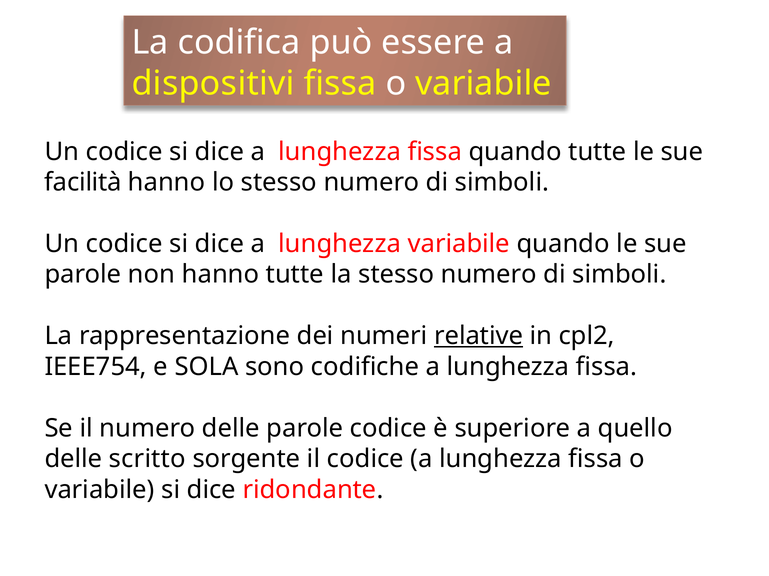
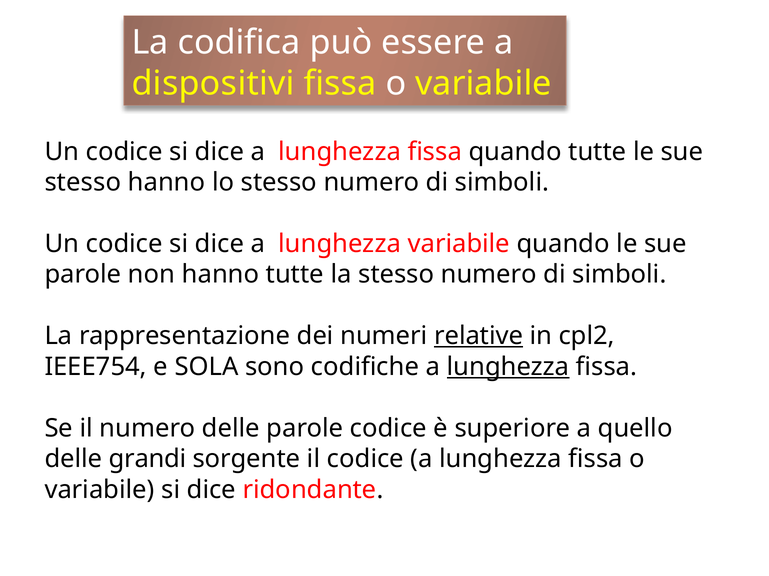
facilità: facilità -> stesso (83, 183)
lunghezza underline: none -> present (508, 367)
scritto: scritto -> grandi (148, 459)
